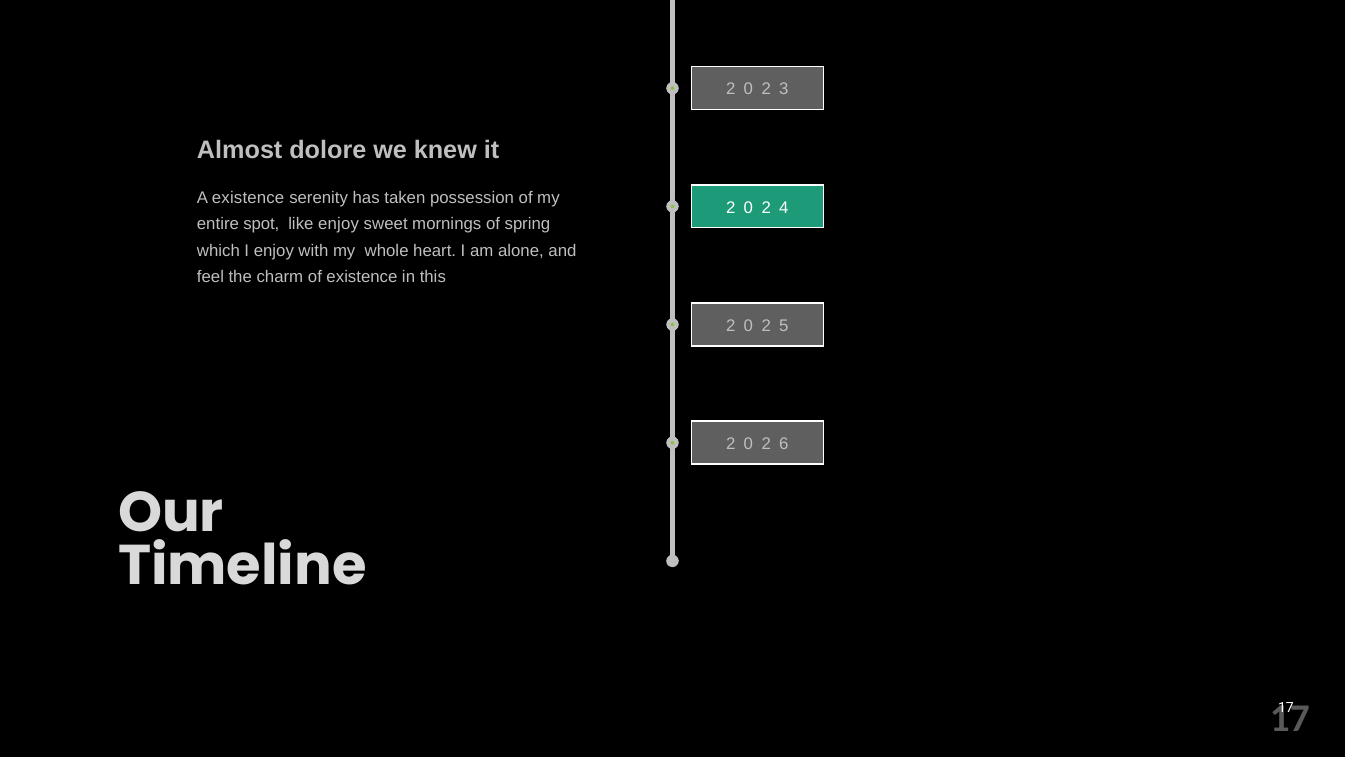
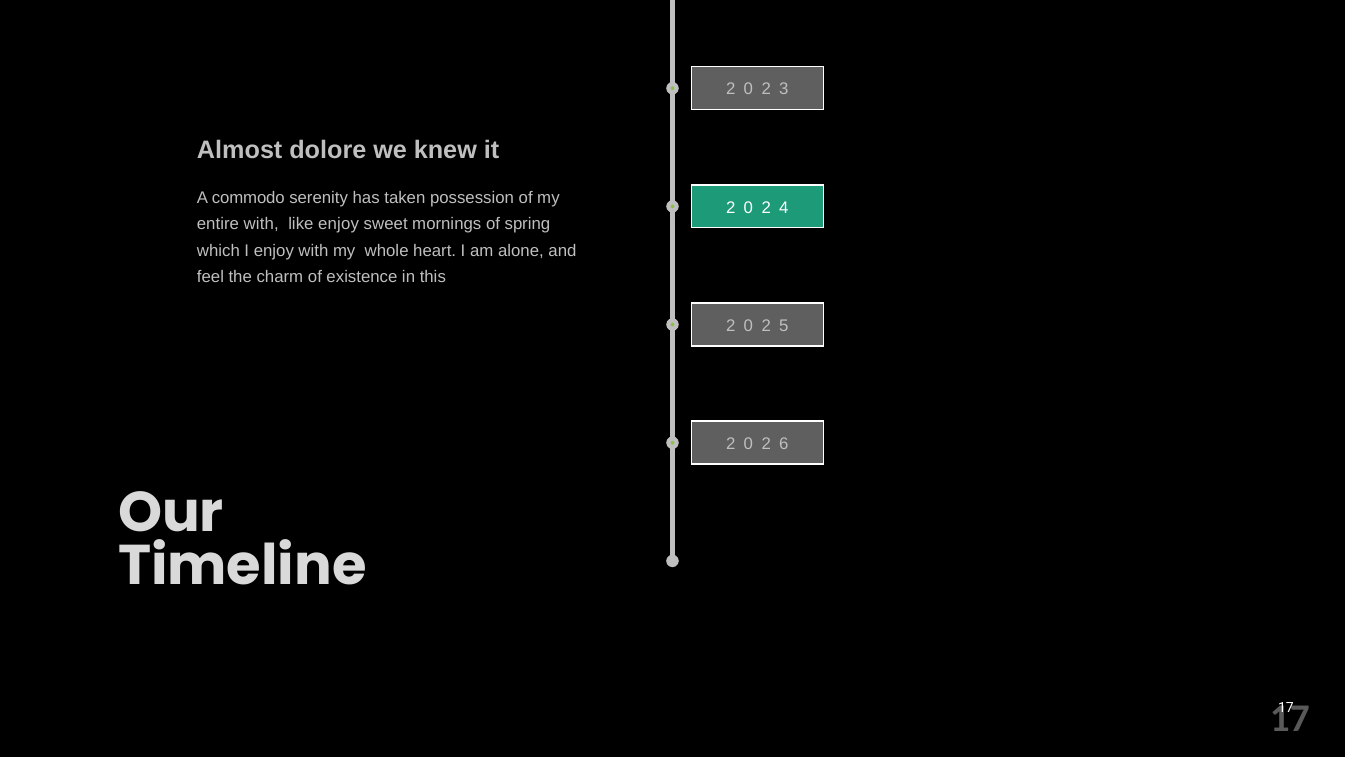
A existence: existence -> commodo (248, 198)
entire spot: spot -> with (261, 224)
